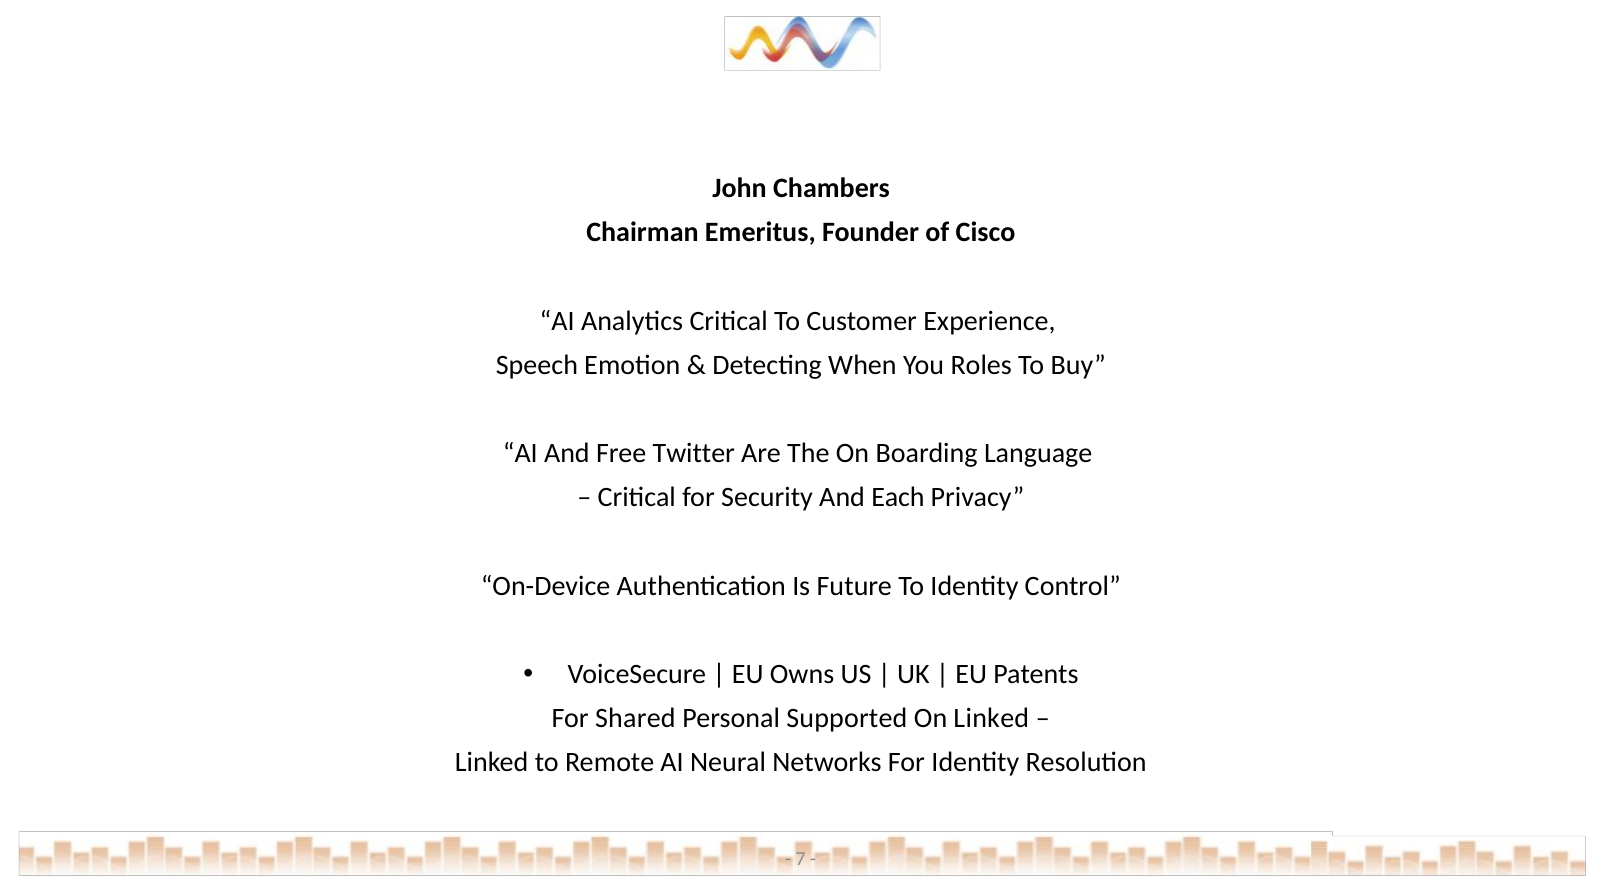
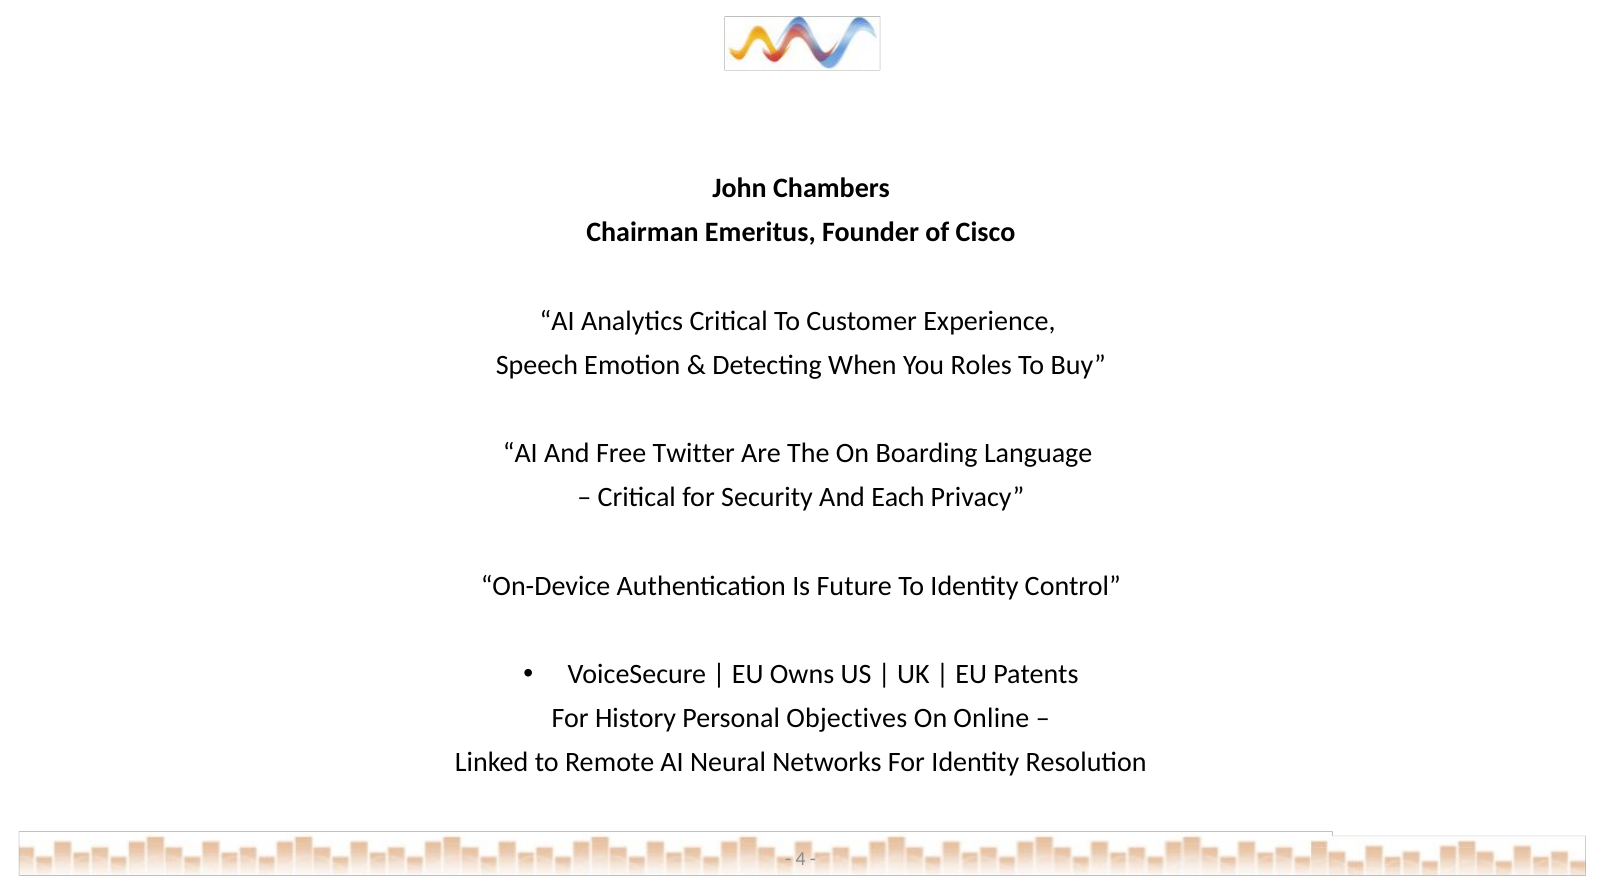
Shared: Shared -> History (636, 719)
Supported: Supported -> Objectives (847, 719)
On Linked: Linked -> Online (991, 719)
7: 7 -> 4 (801, 859)
